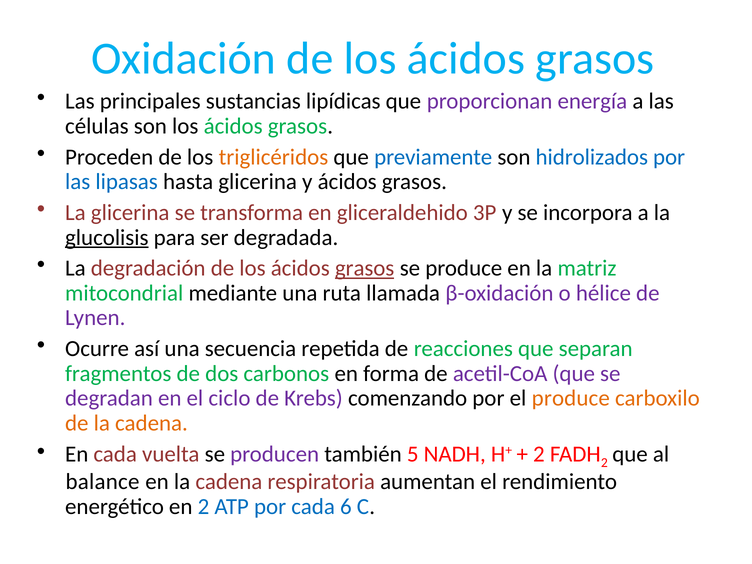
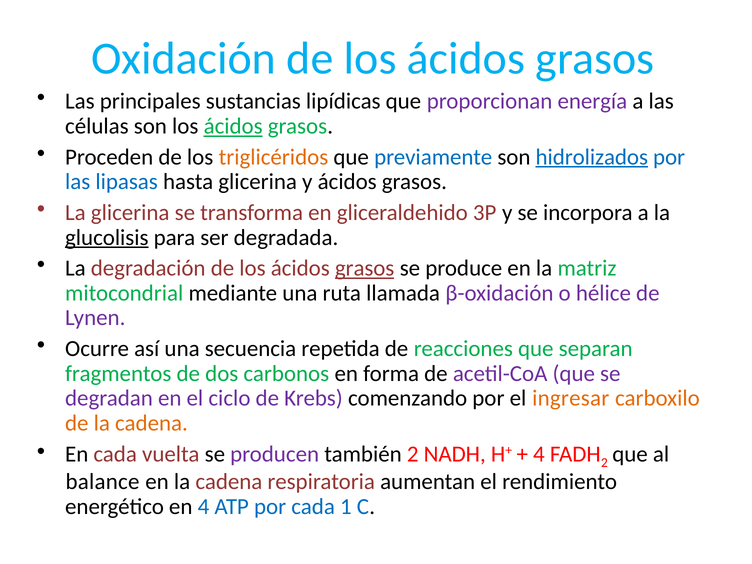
ácidos underline: none -> present (233, 126)
hidrolizados underline: none -> present (592, 157)
el produce: produce -> ingresar (571, 398)
también 5: 5 -> 2 (413, 454)
2: 2 -> 4 (539, 454)
en 2: 2 -> 4 (204, 507)
6: 6 -> 1 (346, 507)
